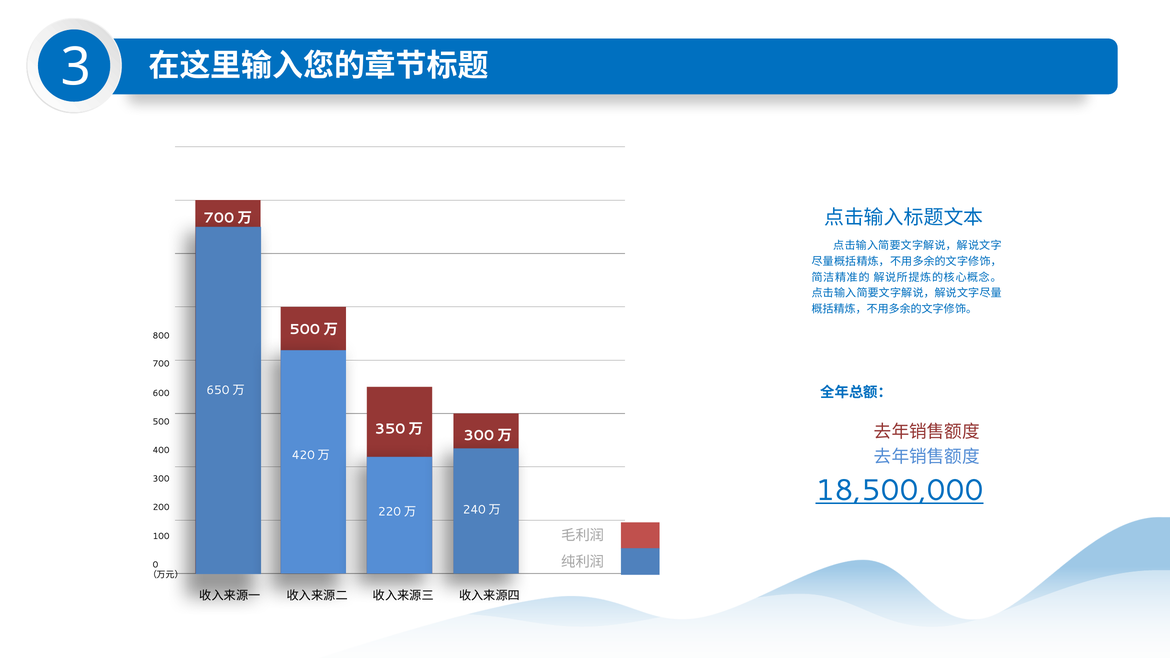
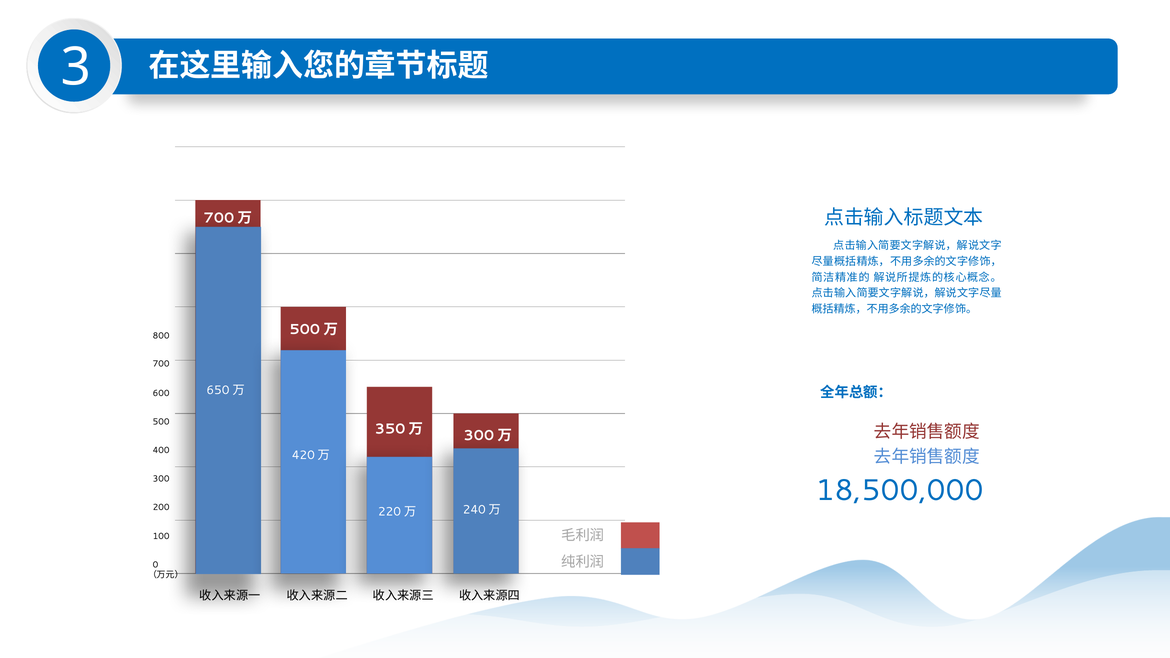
18,500,000 underline: present -> none (900, 491)
